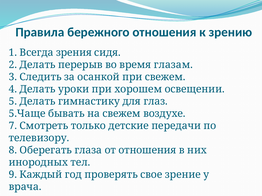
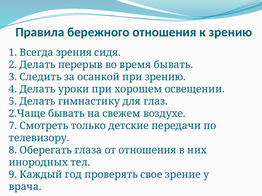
время глазам: глазам -> бывать (173, 65)
при свежем: свежем -> зрению (165, 77)
5.Чаще: 5.Чаще -> 2.Чаще (27, 114)
